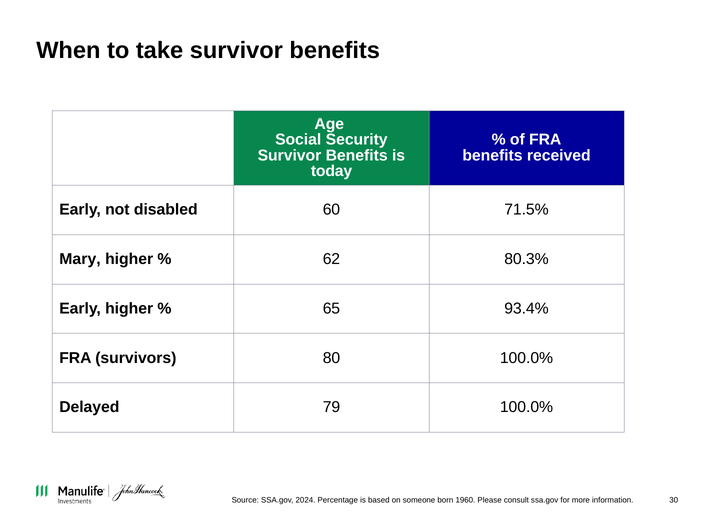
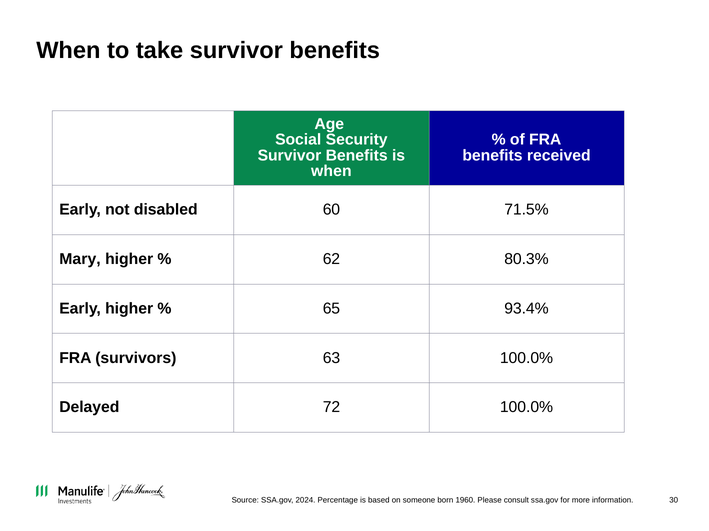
today: today -> when (331, 171)
80: 80 -> 63 (331, 358)
79: 79 -> 72 (331, 408)
